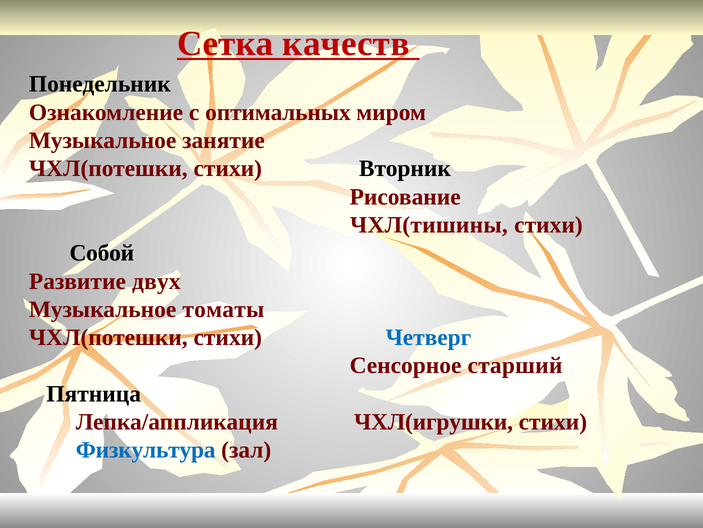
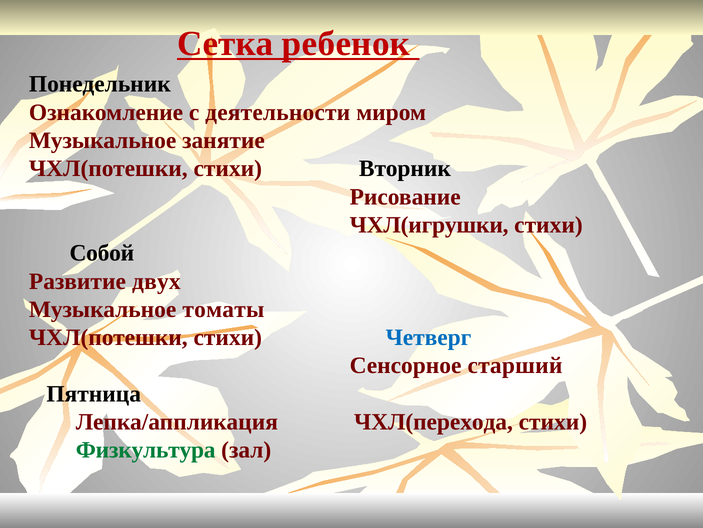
качеств: качеств -> ребенок (346, 43)
оптимальных: оптимальных -> деятельности (278, 112)
ЧХЛ(тишины: ЧХЛ(тишины -> ЧХЛ(игрушки (429, 225)
ЧХЛ(игрушки: ЧХЛ(игрушки -> ЧХЛ(перехода (433, 421)
Физкультура colour: blue -> green (146, 450)
